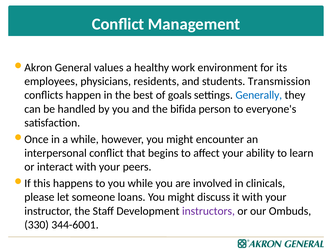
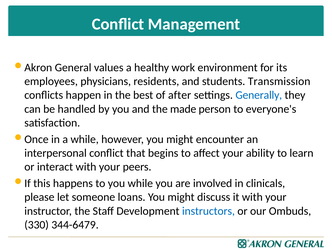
goals: goals -> after (180, 95)
bifida: bifida -> made (183, 109)
instructors colour: purple -> blue (208, 211)
344-6001: 344-6001 -> 344-6479 (75, 225)
